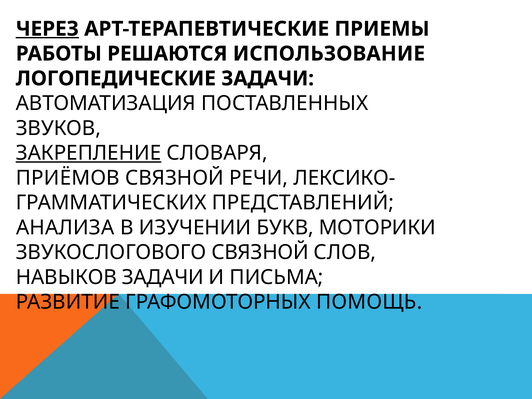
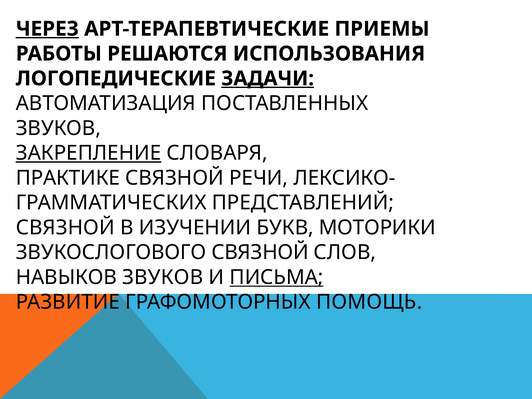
ИСПОЛЬЗОВАНИЕ: ИСПОЛЬЗОВАНИЕ -> ИСПОЛЬЗОВАНИЯ (329, 54)
ЗАДАЧИ underline: none -> present (268, 79)
ПРИЁМОВ: ПРИЁМОВ -> ПРАКТИКЕ (68, 178)
АНАЛИЗА: АНАЛИЗА -> СВЯЗНОЙ (65, 228)
НАВЫКОВ ЗАДАЧИ: ЗАДАЧИ -> ЗВУКОВ (163, 277)
ПИСЬМА underline: none -> present (277, 277)
